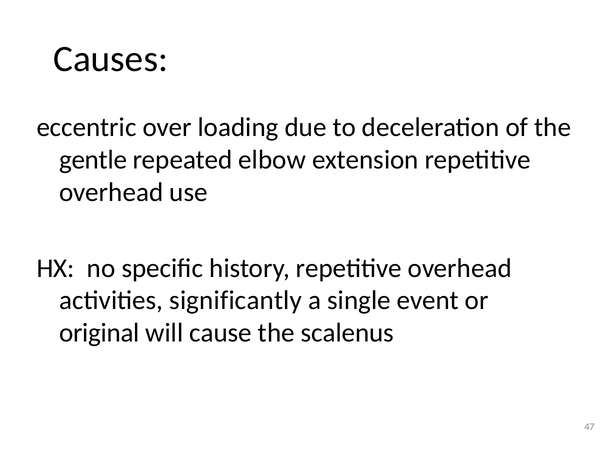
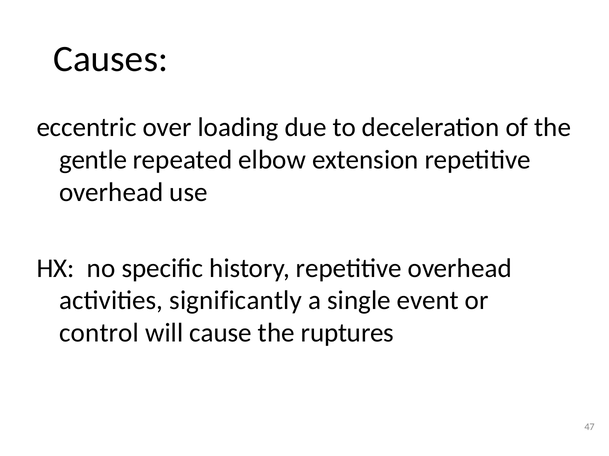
original: original -> control (99, 334)
scalenus: scalenus -> ruptures (347, 334)
